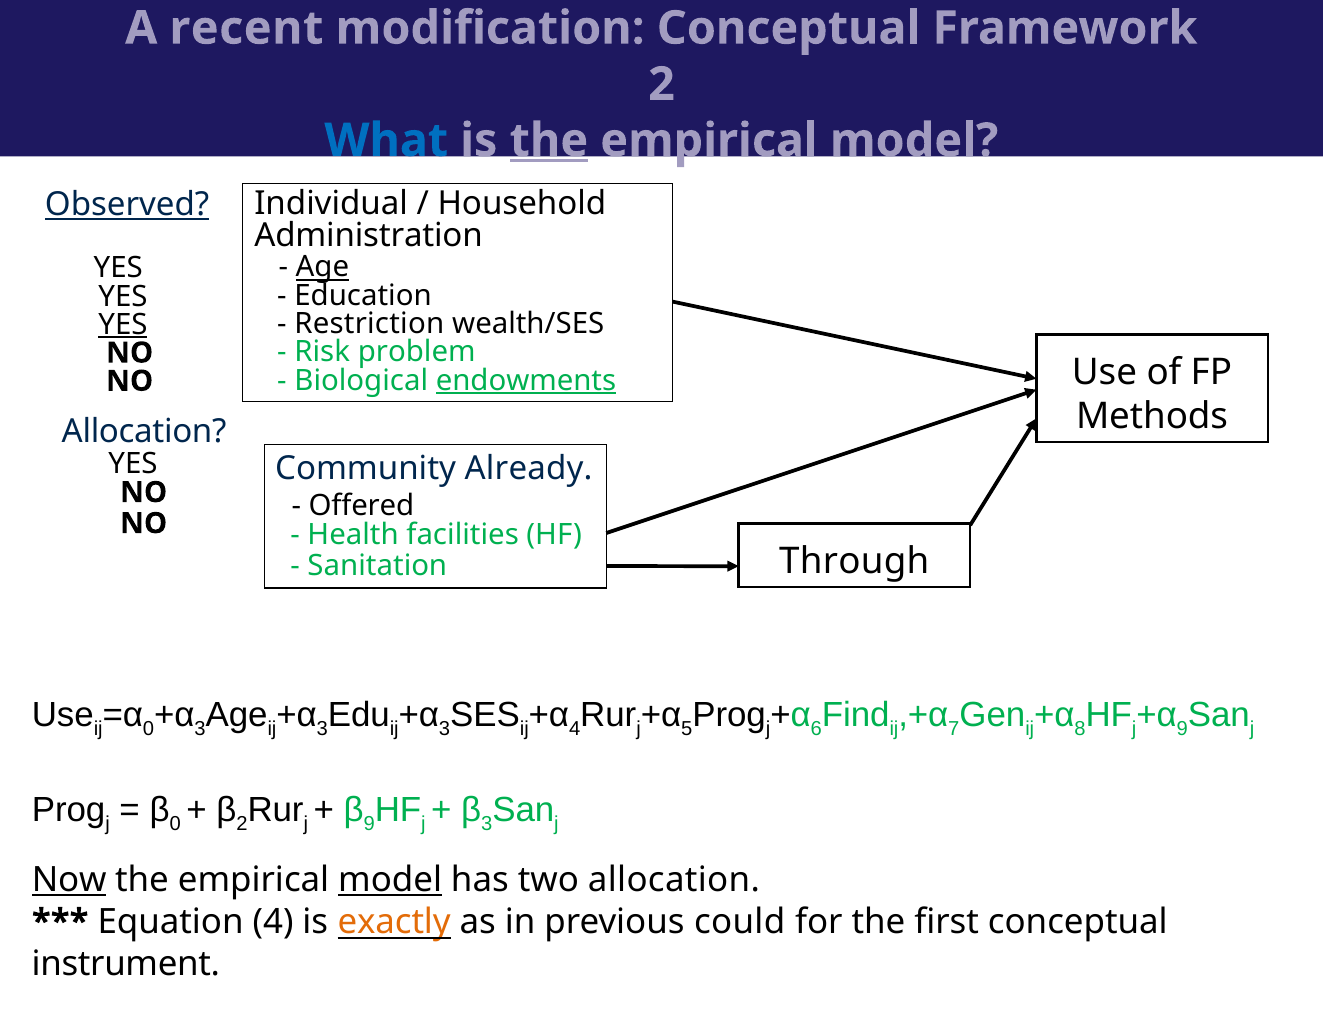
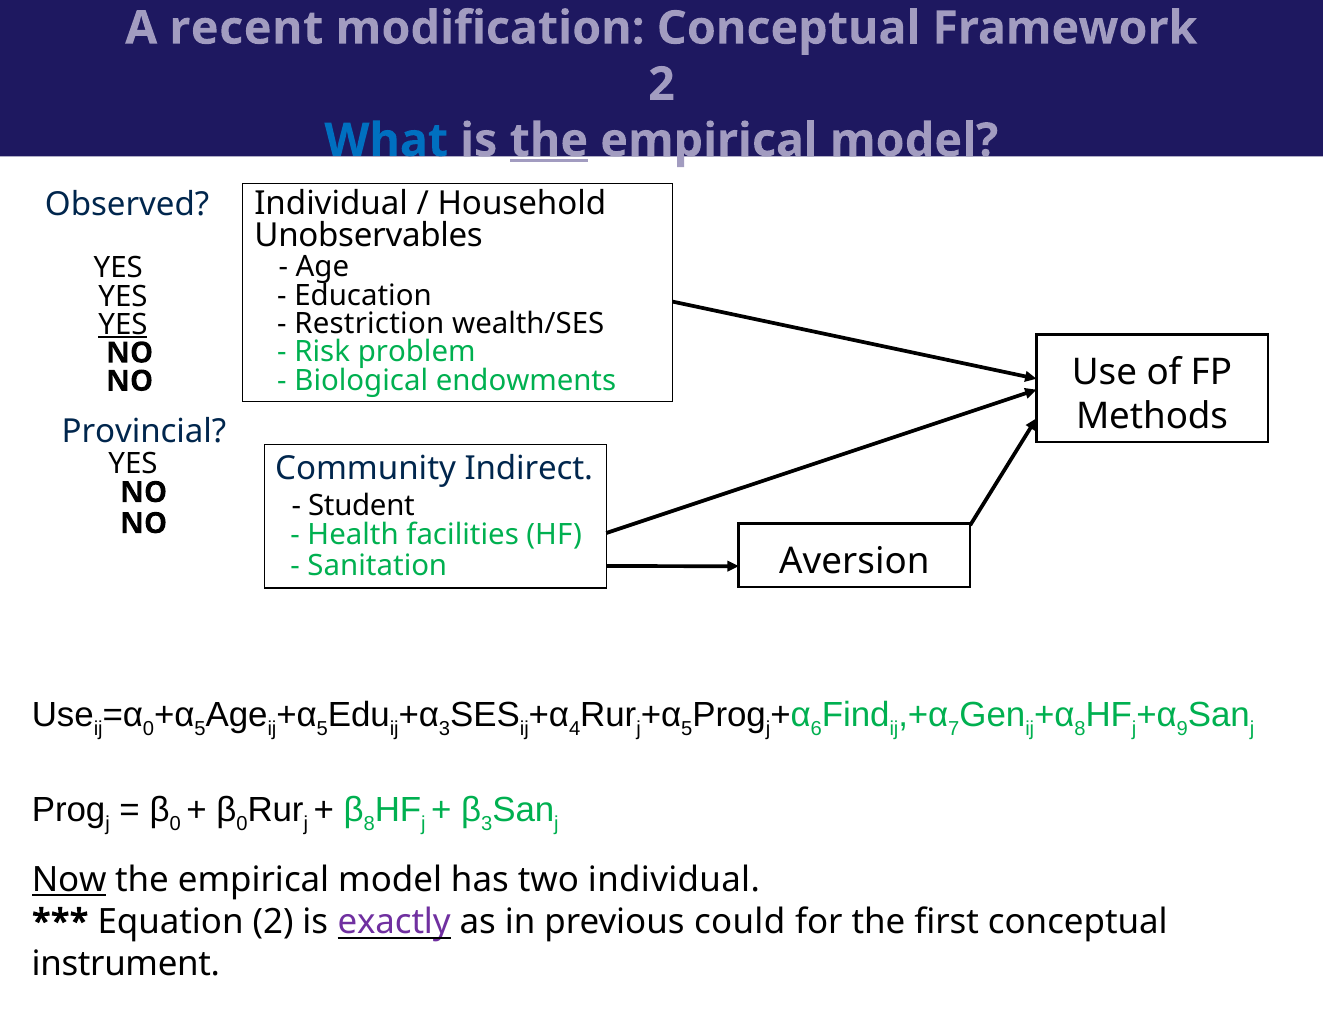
Observed underline: present -> none (127, 205)
Administration: Administration -> Unobservables (369, 236)
Age underline: present -> none (322, 267)
endowments underline: present -> none (526, 381)
Allocation: Allocation -> Provincial (144, 432)
Already: Already -> Indirect (529, 469)
Offered: Offered -> Student (361, 506)
Through: Through -> Aversion (854, 562)
3: 3 -> 5 (200, 729)
3: 3 -> 5 (322, 729)
2: 2 -> 0 (242, 824)
9: 9 -> 8 (369, 824)
model underline: present -> none (390, 880)
two allocation: allocation -> individual (674, 880)
Equation 4: 4 -> 2 (273, 922)
exactly colour: orange -> purple (394, 922)
